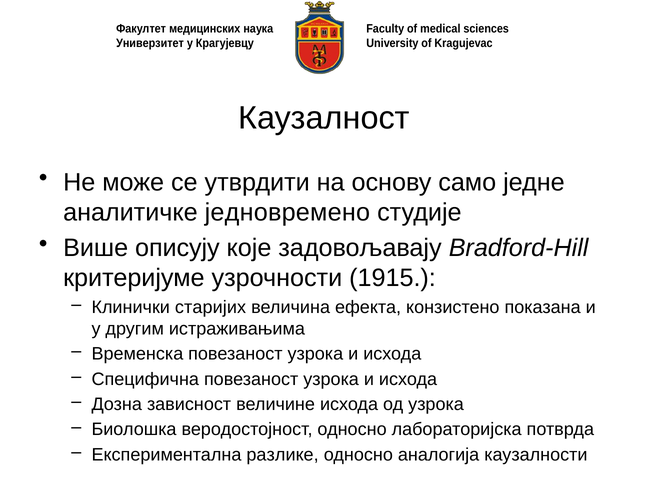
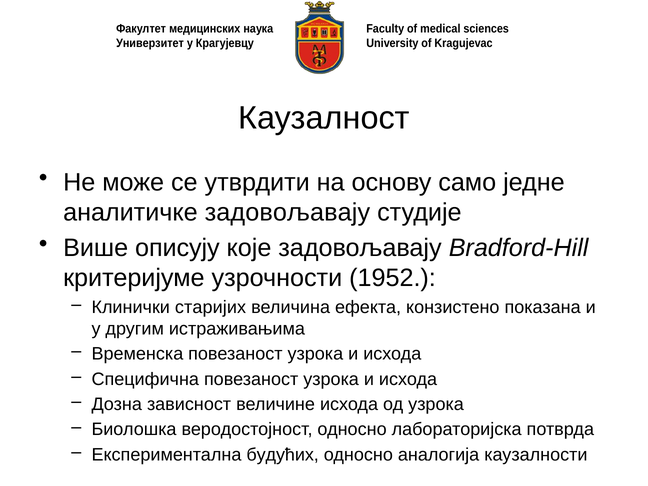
аналитичке једновремено: једновремено -> задовољавају (287, 212)
1915: 1915 -> 1952 (392, 278)
разлике: разлике -> будућих (283, 455)
